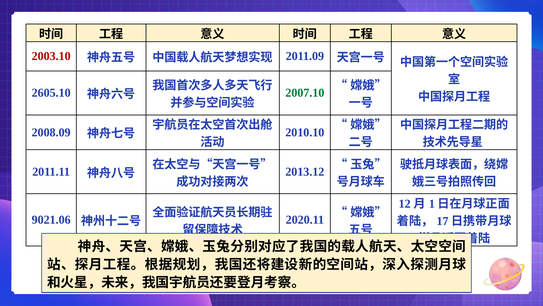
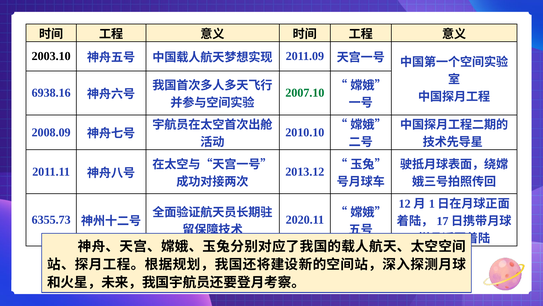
2003.10 colour: red -> black (51, 56)
2605.10: 2605.10 -> 6938.16 (51, 93)
9021.06: 9021.06 -> 6355.73 (51, 220)
